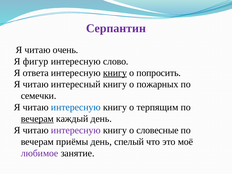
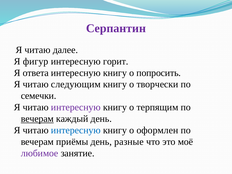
очень: очень -> далее (65, 50)
слово: слово -> горит (116, 61)
книгу underline: present -> none (115, 73)
интересный: интересный -> следующим (76, 84)
пожарных: пожарных -> творчески (157, 84)
интересную colour: blue -> purple (76, 107)
интересную colour: purple -> blue (76, 130)
словесные: словесные -> оформлен (157, 130)
спелый: спелый -> разные (129, 142)
